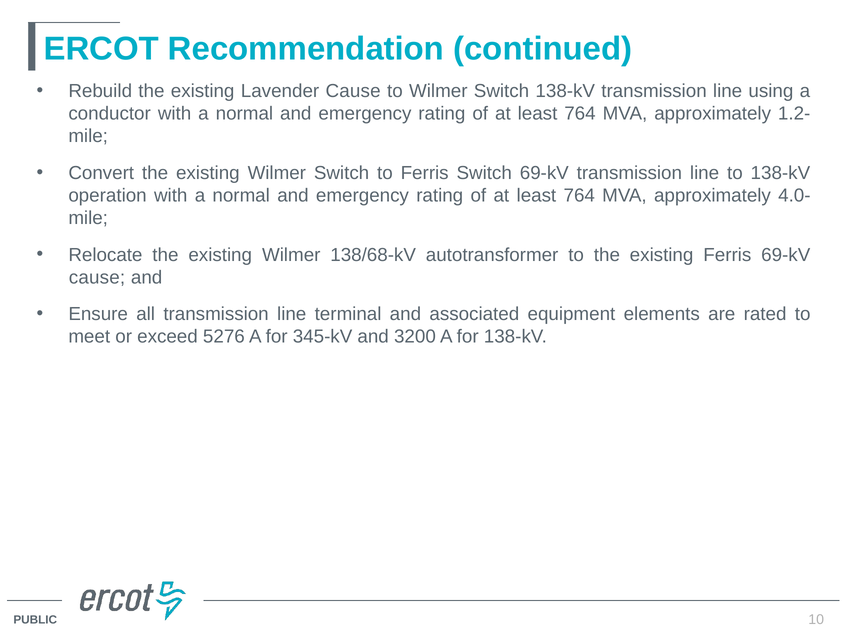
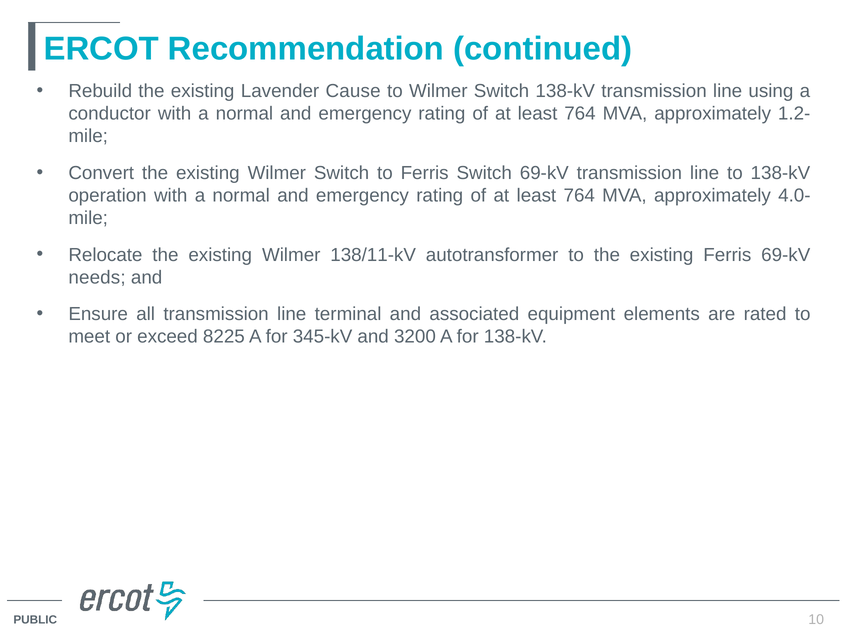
138/68-kV: 138/68-kV -> 138/11-kV (373, 255)
cause: cause -> needs (97, 277)
5276: 5276 -> 8225 (224, 337)
